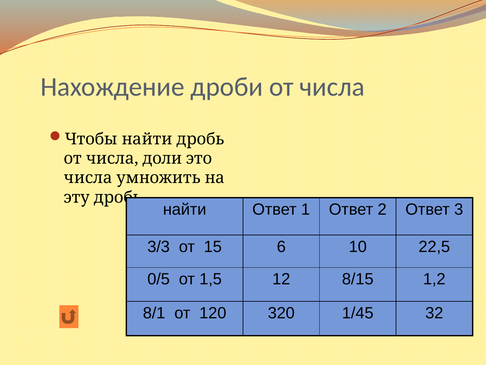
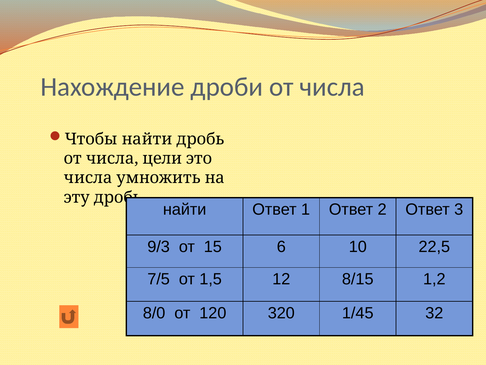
доли: доли -> цели (162, 158)
3/3: 3/3 -> 9/3 (159, 246)
0/5: 0/5 -> 7/5 (159, 279)
8/1: 8/1 -> 8/0 (154, 313)
